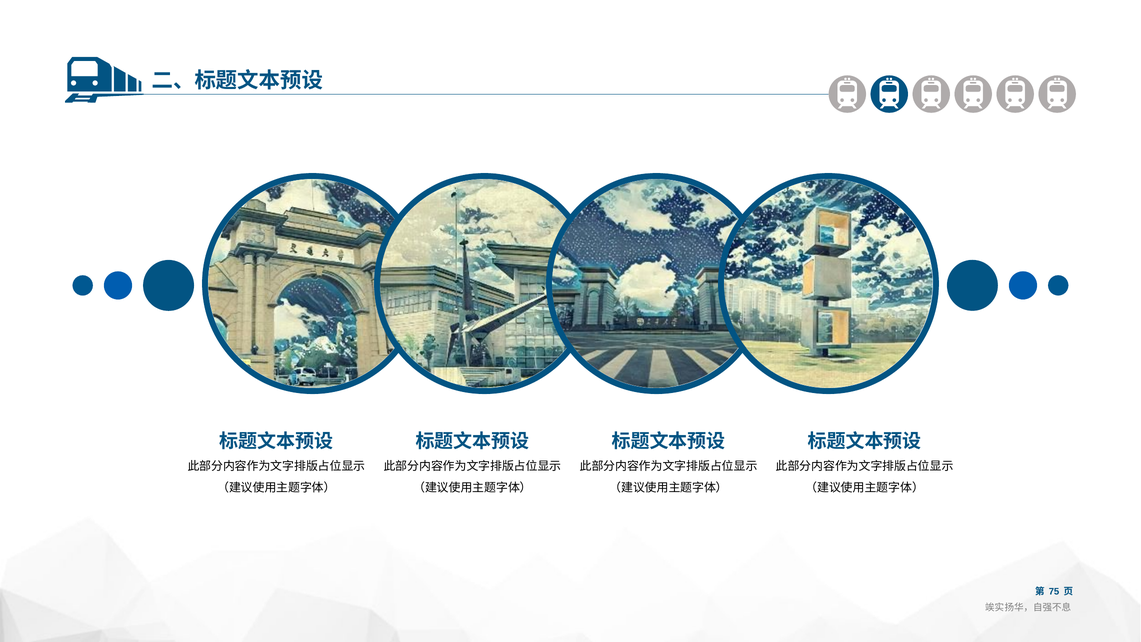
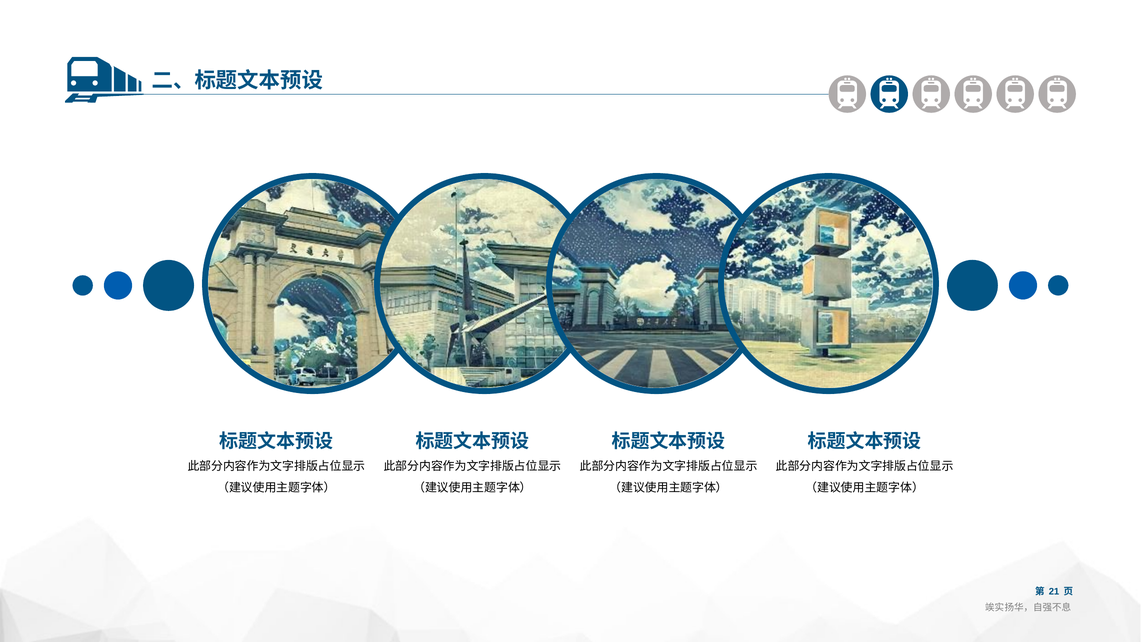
75: 75 -> 21 (1054, 592)
